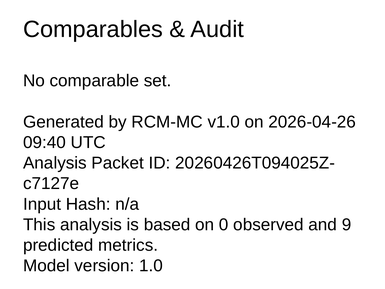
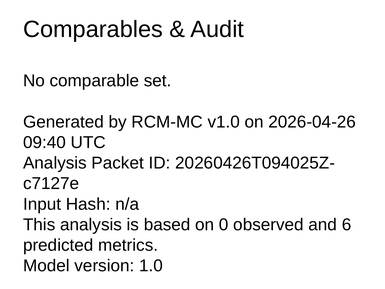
9: 9 -> 6 (347, 225)
